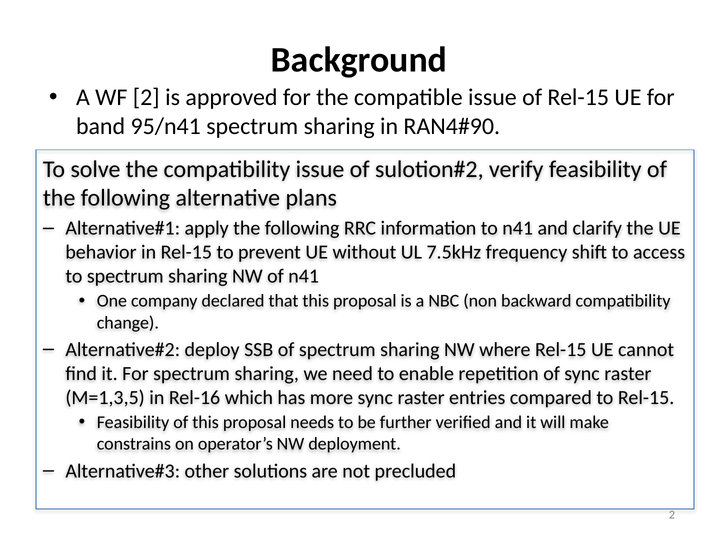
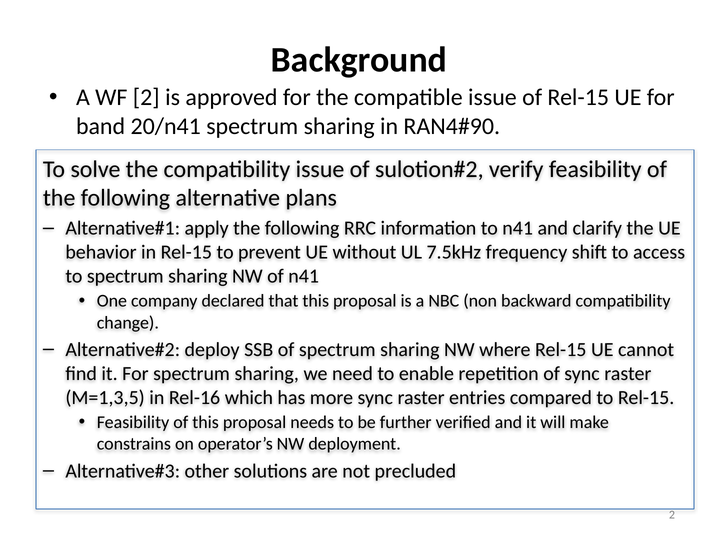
95/n41: 95/n41 -> 20/n41 (166, 126)
